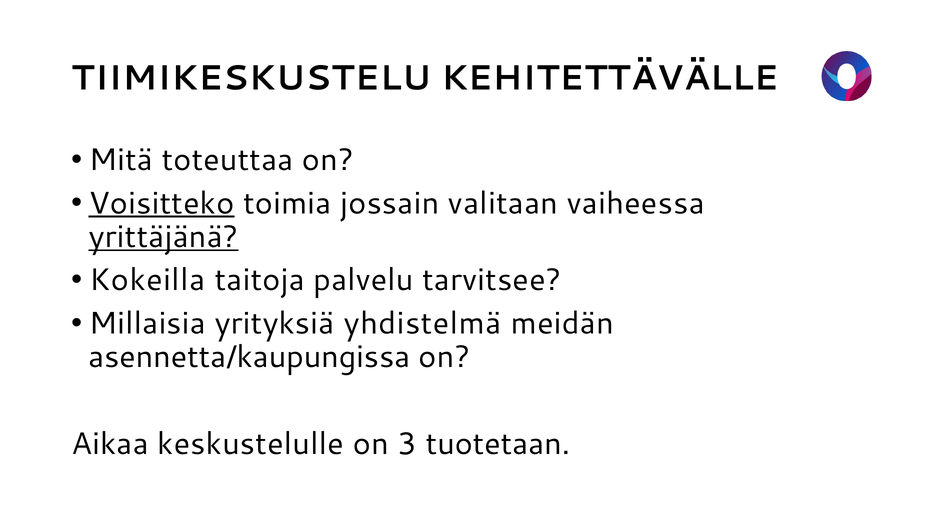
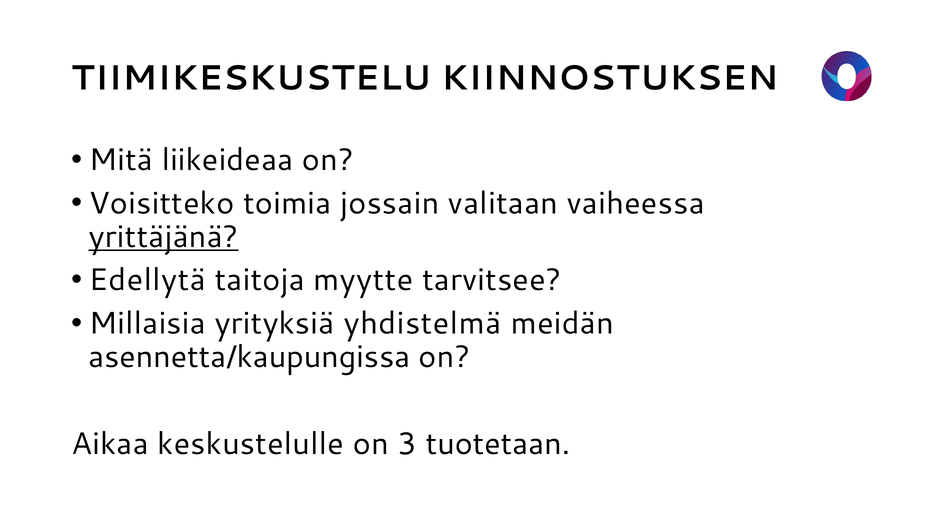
KEHITETTÄVÄLLE: KEHITETTÄVÄLLE -> KIINNOSTUKSEN (610, 78)
toteuttaa: toteuttaa -> liikeideaa (227, 160)
Voisitteko underline: present -> none (162, 203)
Kokeilla: Kokeilla -> Edellytä (147, 280)
palvelu: palvelu -> myytte (363, 280)
